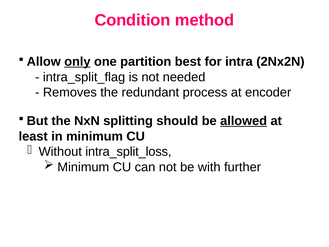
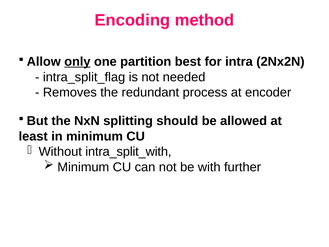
Condition: Condition -> Encoding (132, 20)
allowed underline: present -> none (244, 121)
intra_split_loss: intra_split_loss -> intra_split_with (128, 152)
